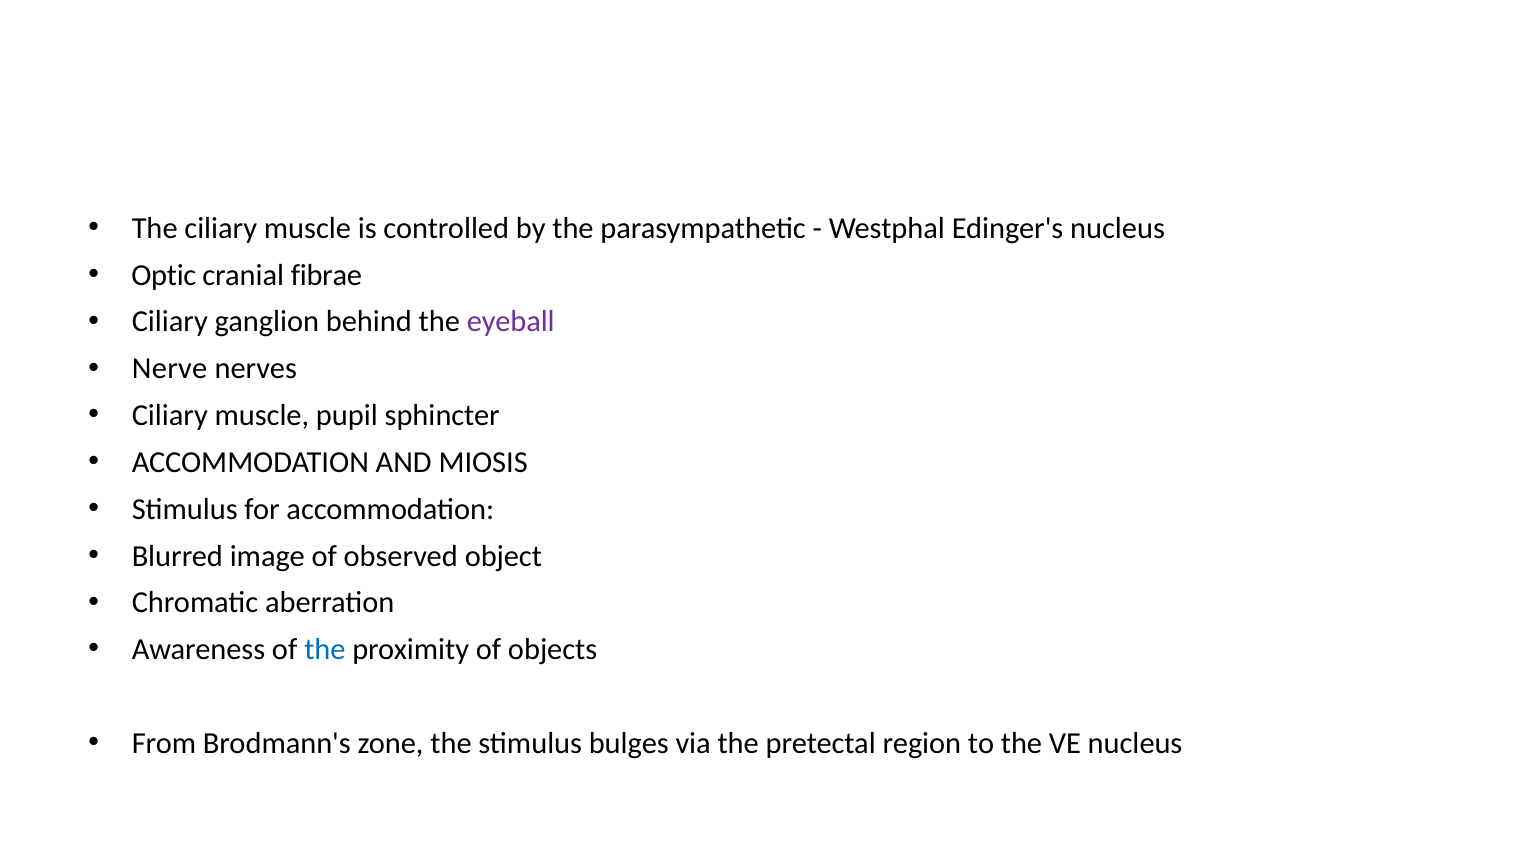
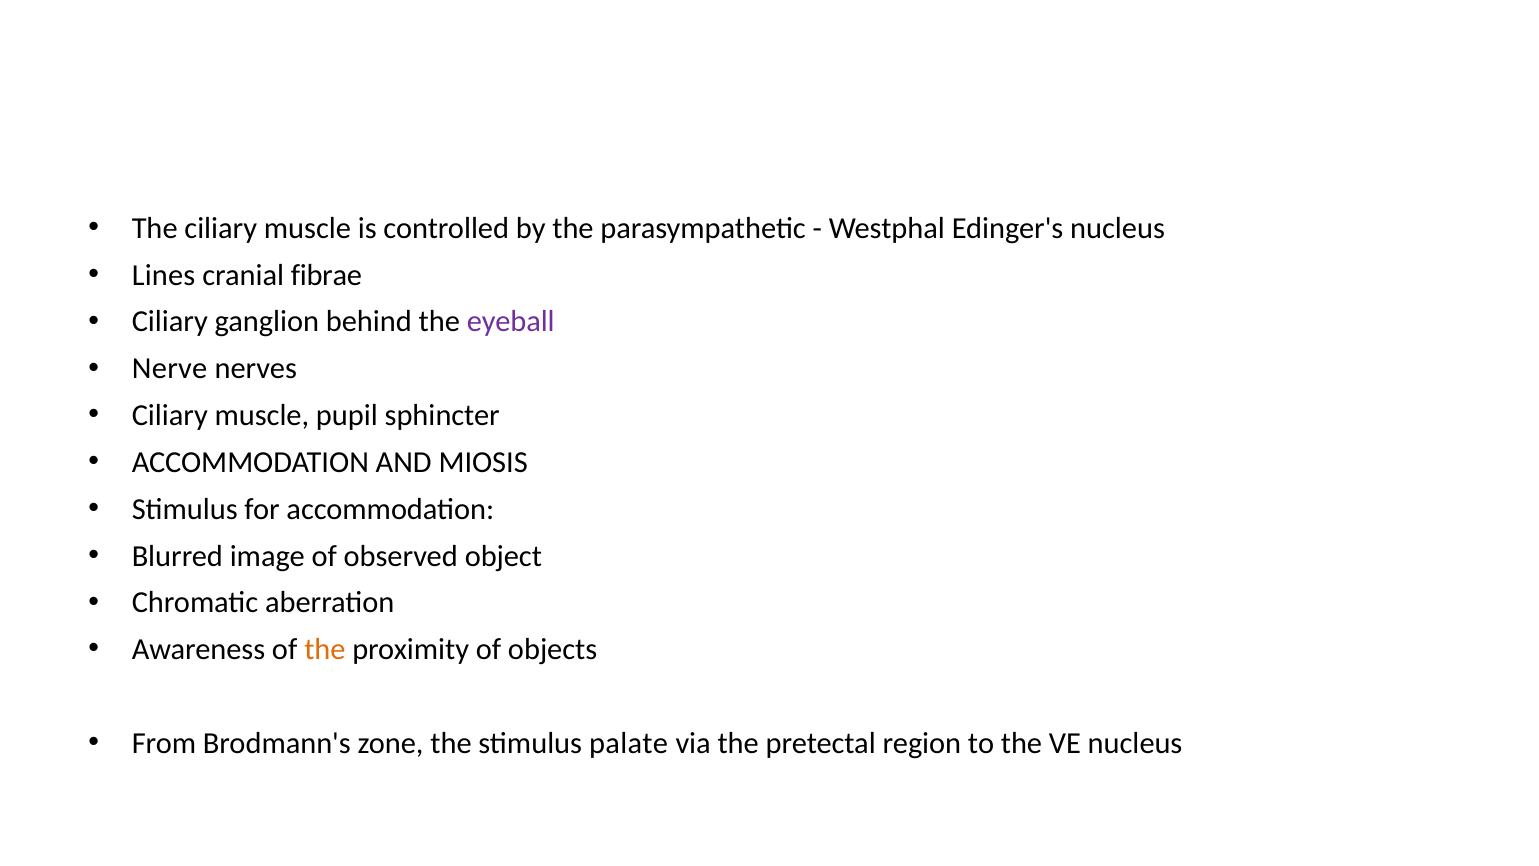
Optic: Optic -> Lines (164, 275)
the colour: blue -> orange (325, 649)
bulges: bulges -> palate (629, 743)
